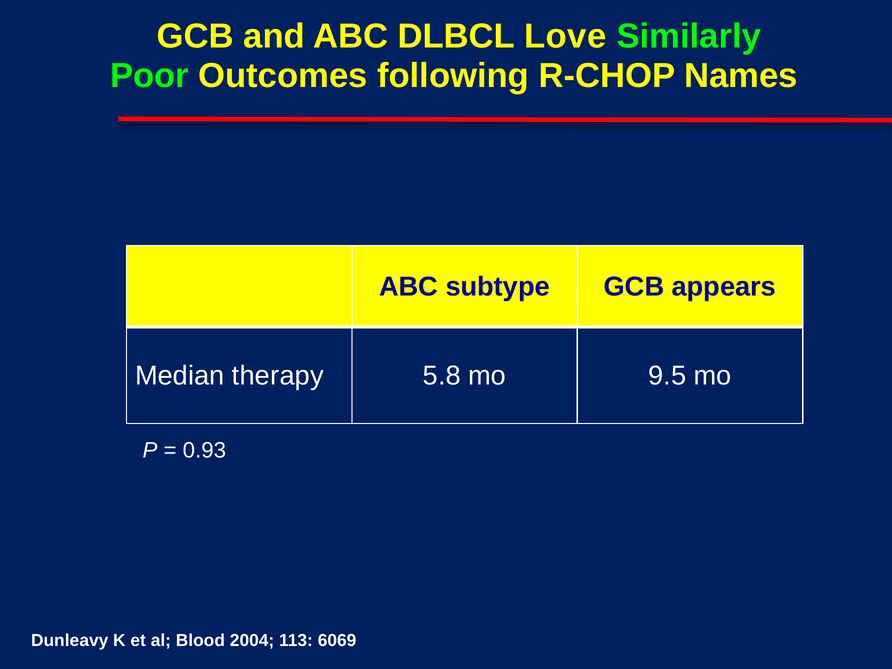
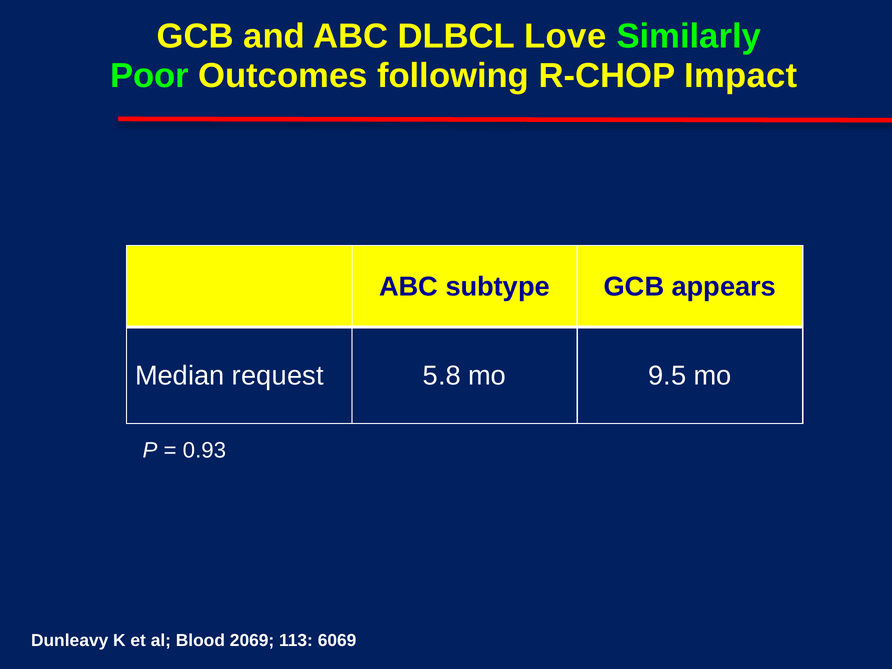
Names: Names -> Impact (741, 76)
therapy: therapy -> request (278, 376)
2004: 2004 -> 2069 (252, 640)
